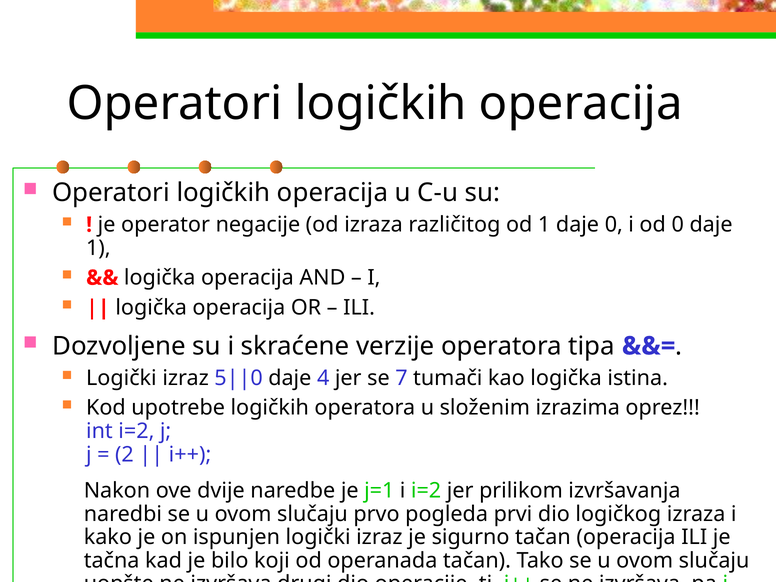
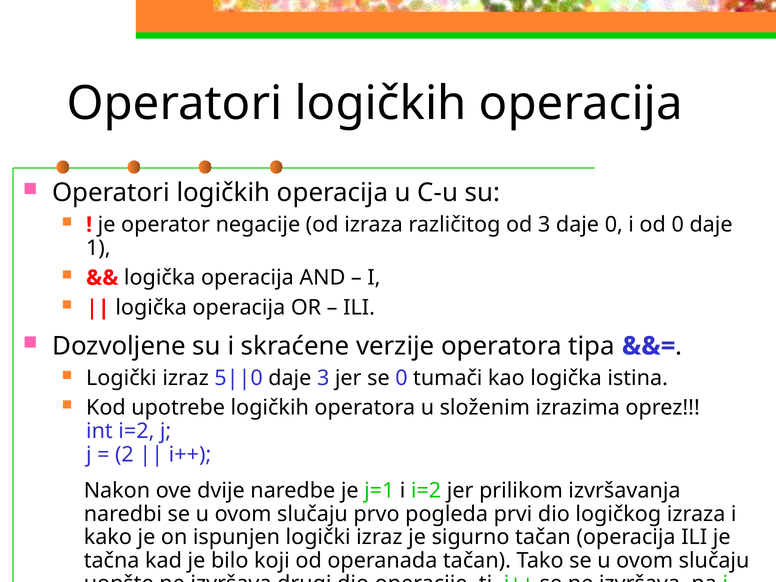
od 1: 1 -> 3 (544, 225)
daje 4: 4 -> 3 (323, 378)
se 7: 7 -> 0 (401, 378)
